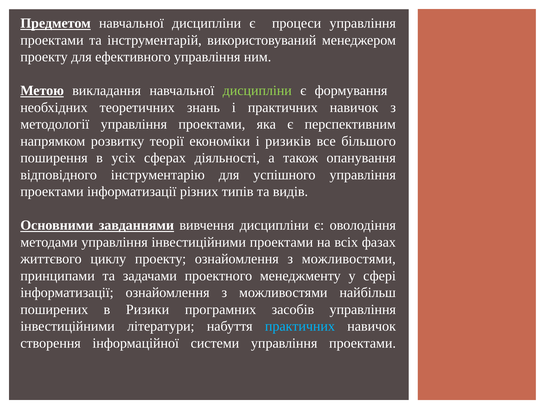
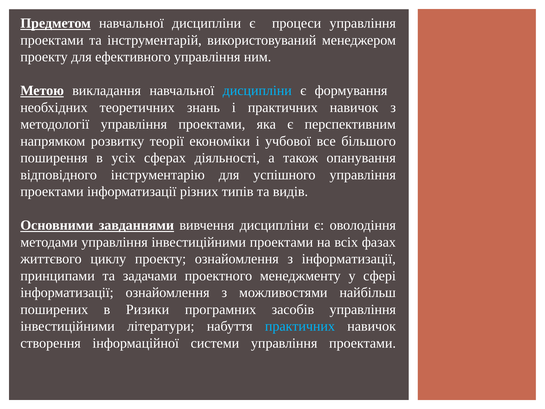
дисципліни colour: light green -> light blue (257, 91)
ризиків: ризиків -> учбової (288, 141)
проекту ознайомлення з можливостями: можливостями -> інформатизації (349, 259)
